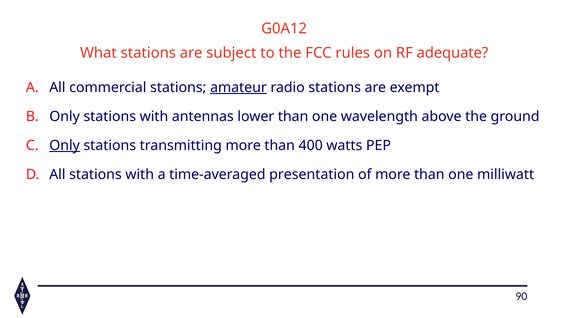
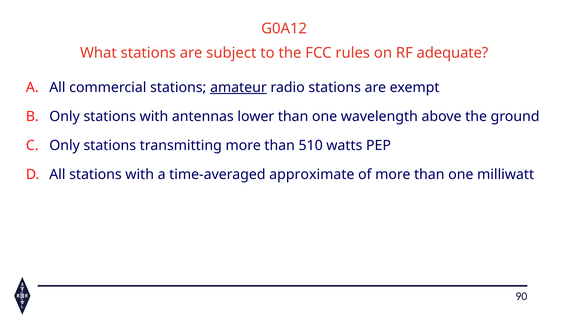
Only underline: present -> none (65, 145)
400: 400 -> 510 (311, 145)
presentation: presentation -> approximate (312, 174)
